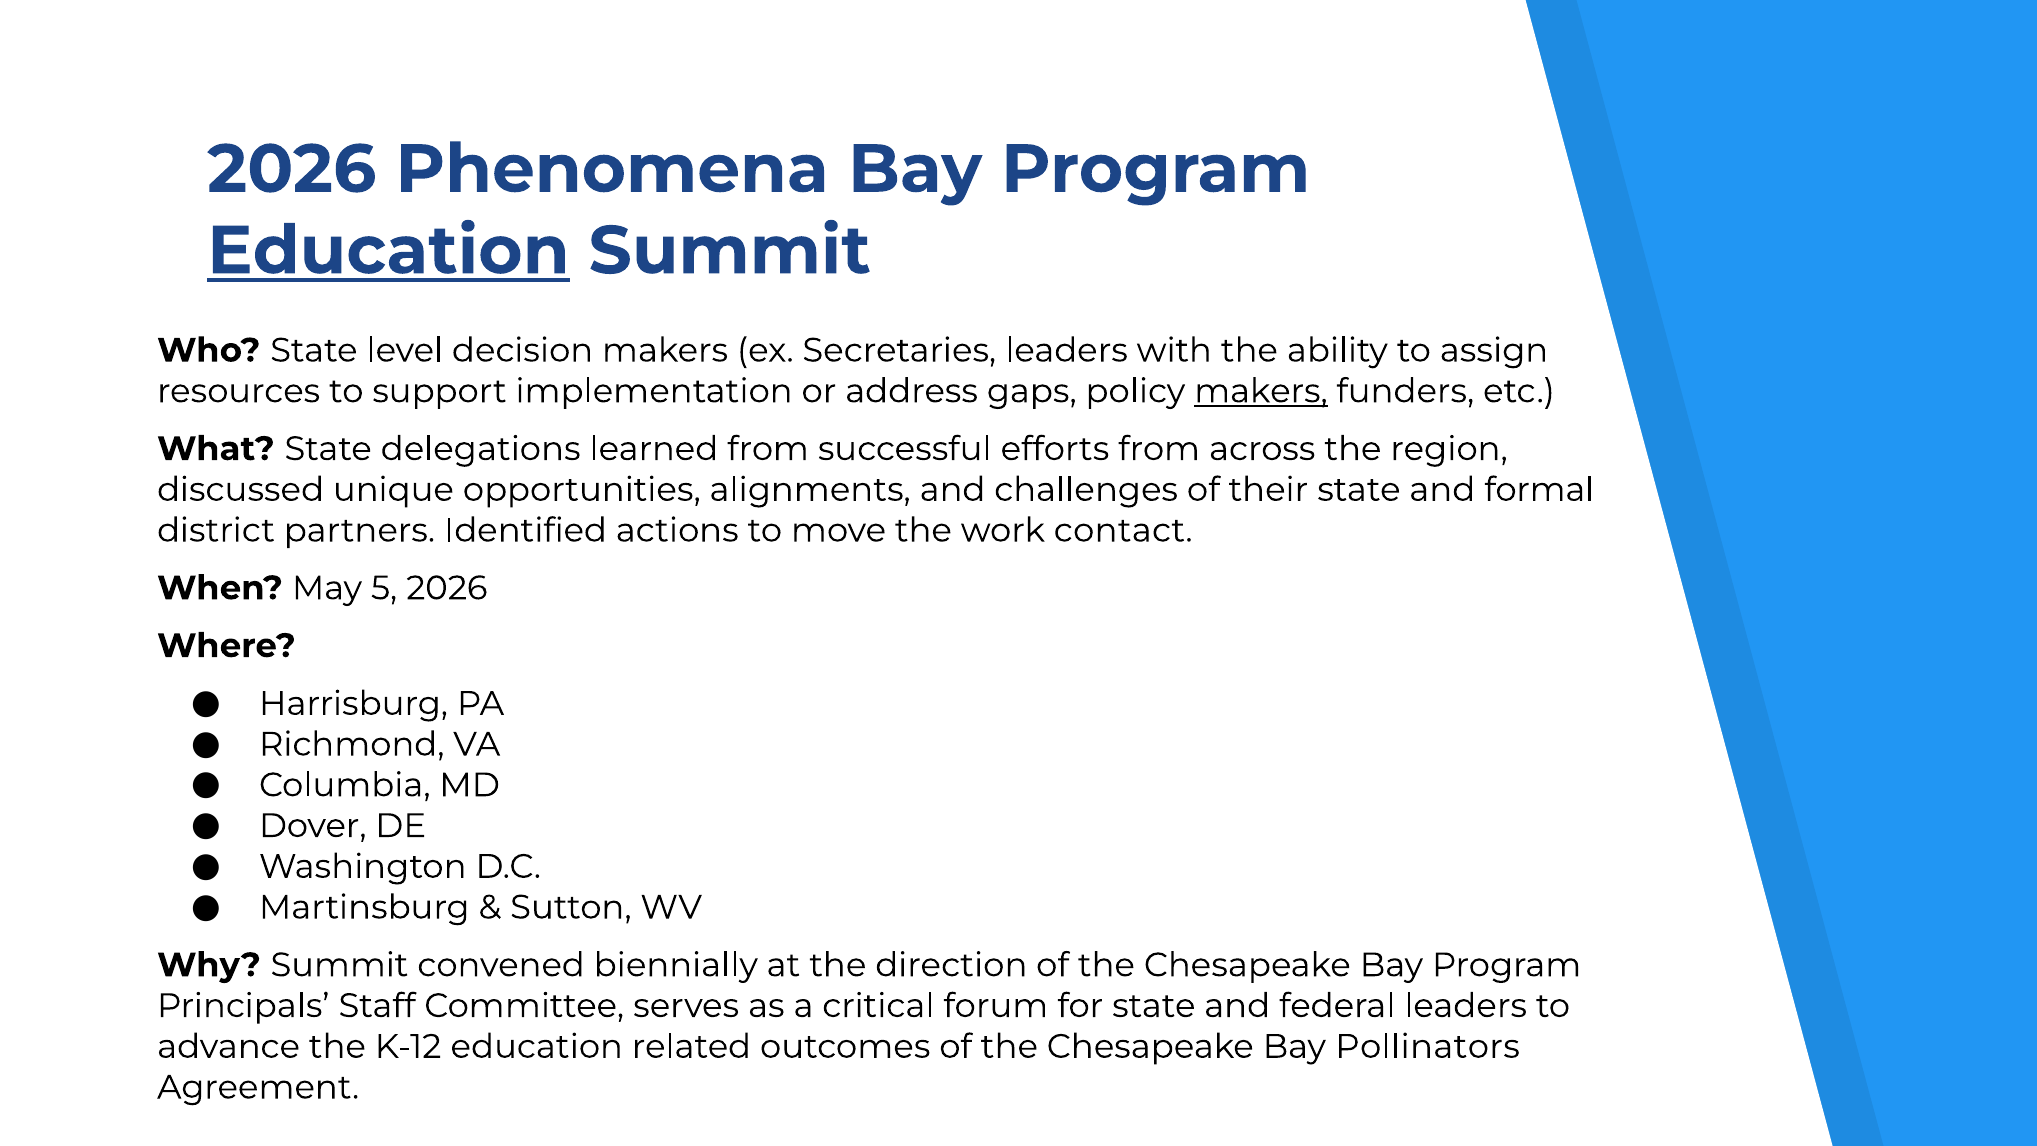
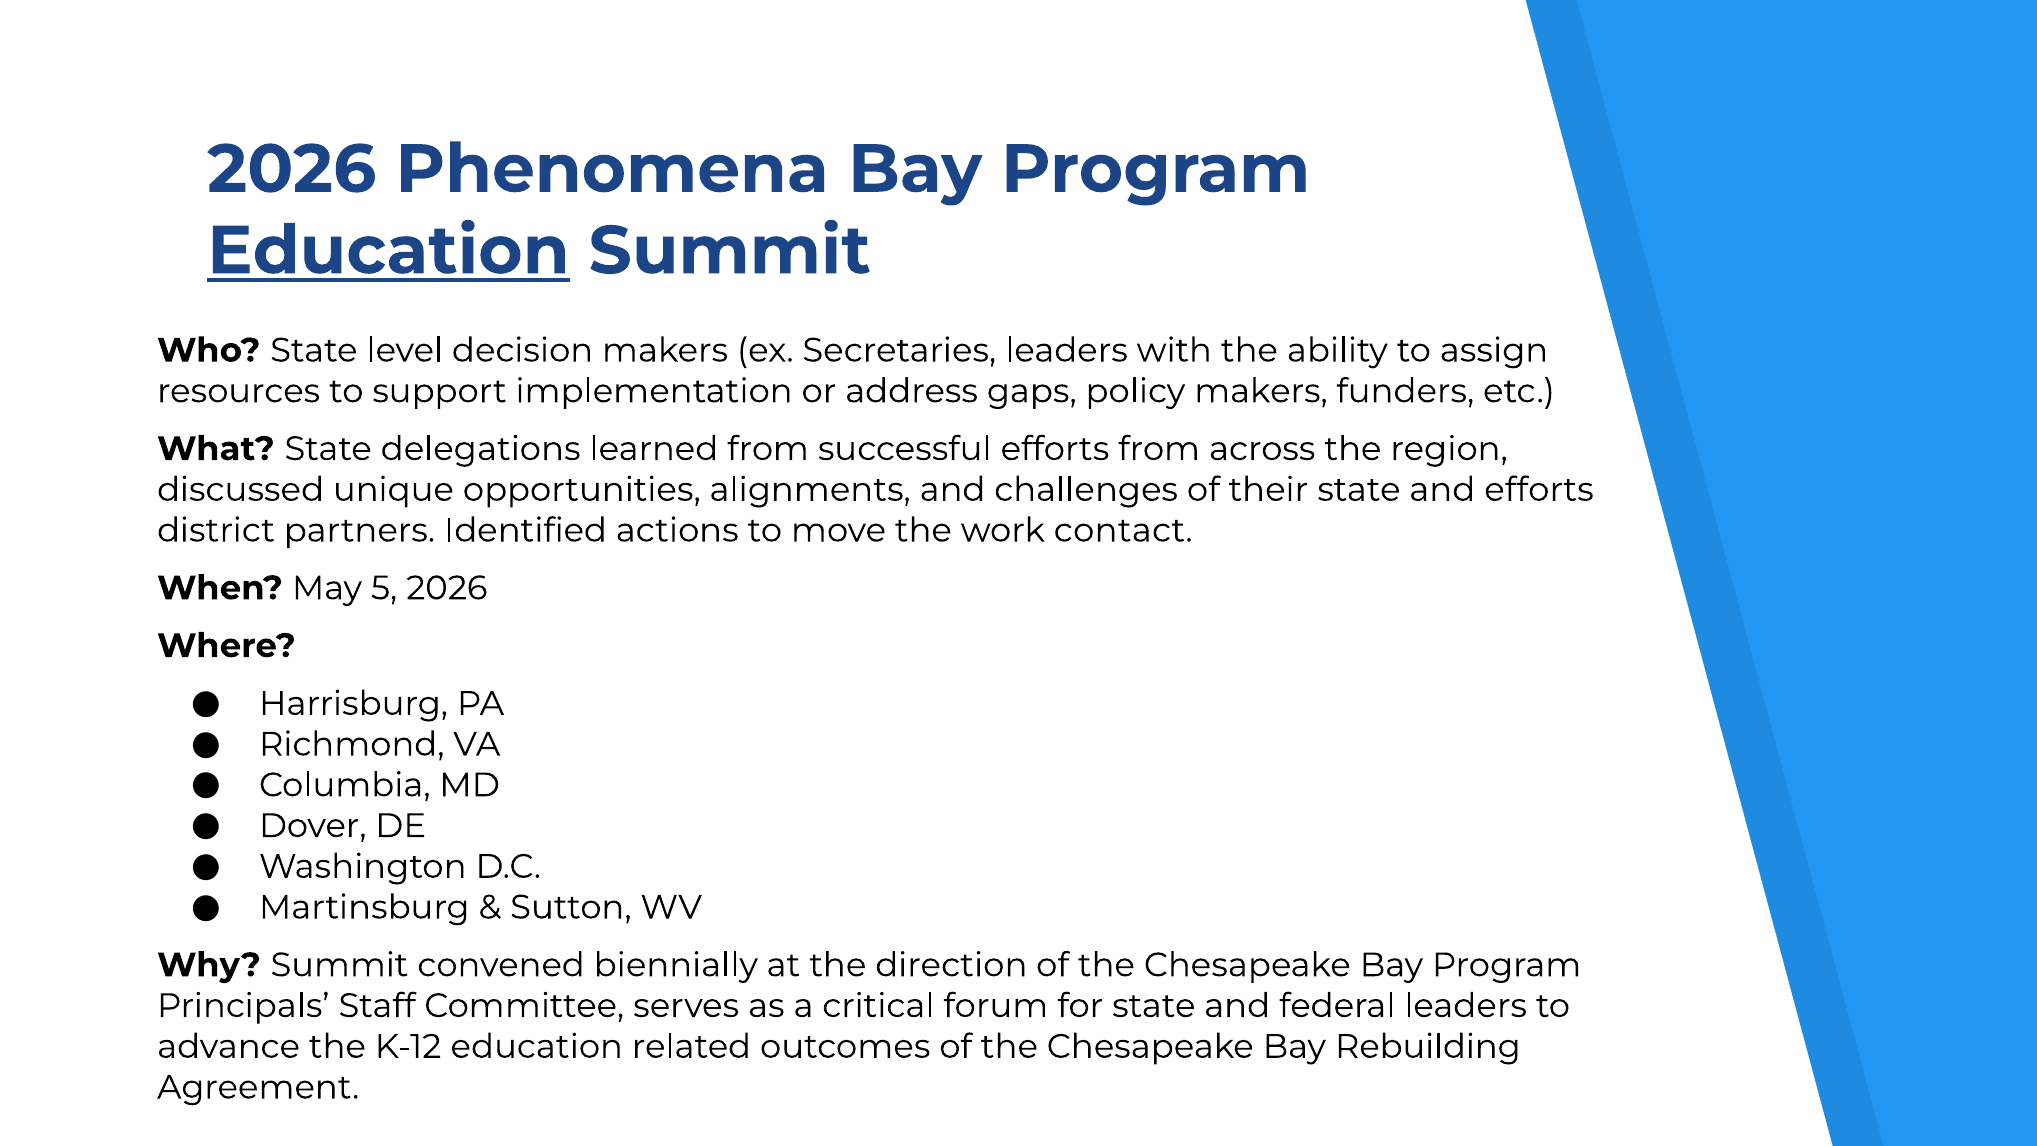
makers underline: present -> none (1261, 391)
and formal: formal -> efforts (1539, 490)
Pollinators: Pollinators -> Rebuilding (1428, 1046)
